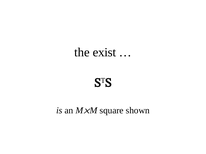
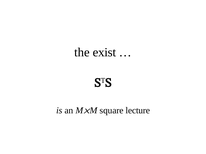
shown: shown -> lecture (138, 111)
